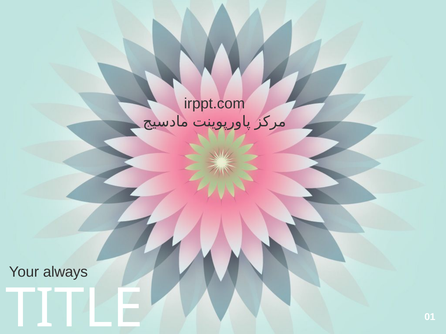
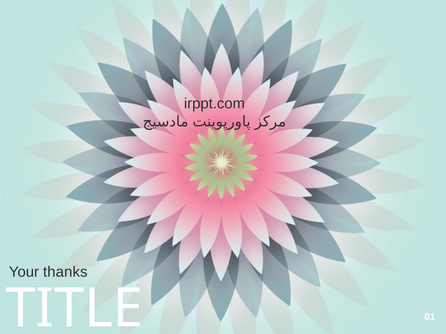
always: always -> thanks (65, 272)
